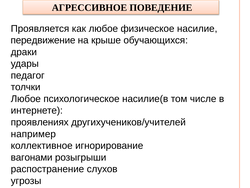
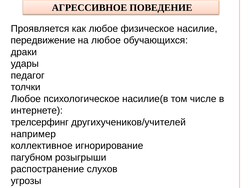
на крыше: крыше -> любое (106, 40)
проявлениях: проявлениях -> трелсерфинг (40, 122)
вагонами: вагонами -> пагубном (32, 157)
